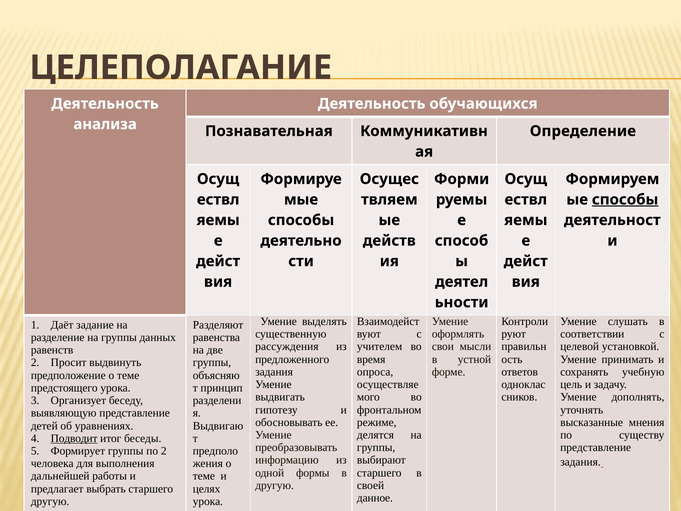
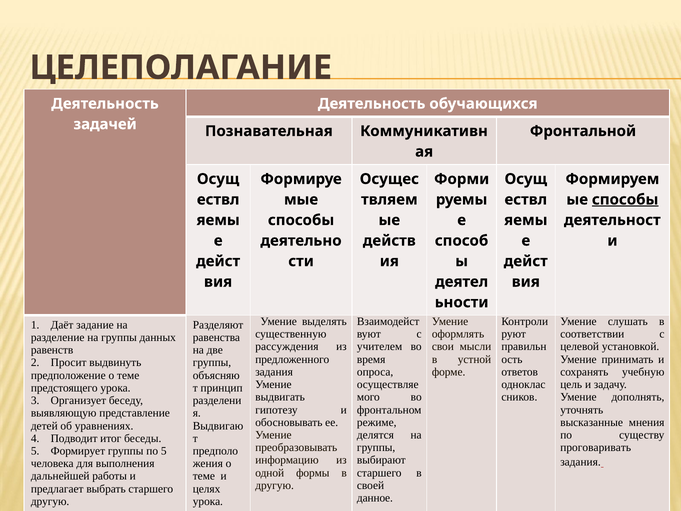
анализа: анализа -> задачей (105, 124)
Определение: Определение -> Фронтальной (583, 131)
Подводит underline: present -> none (74, 438)
представление: представление -> проговаривать (596, 447)
по 2: 2 -> 5 (164, 451)
